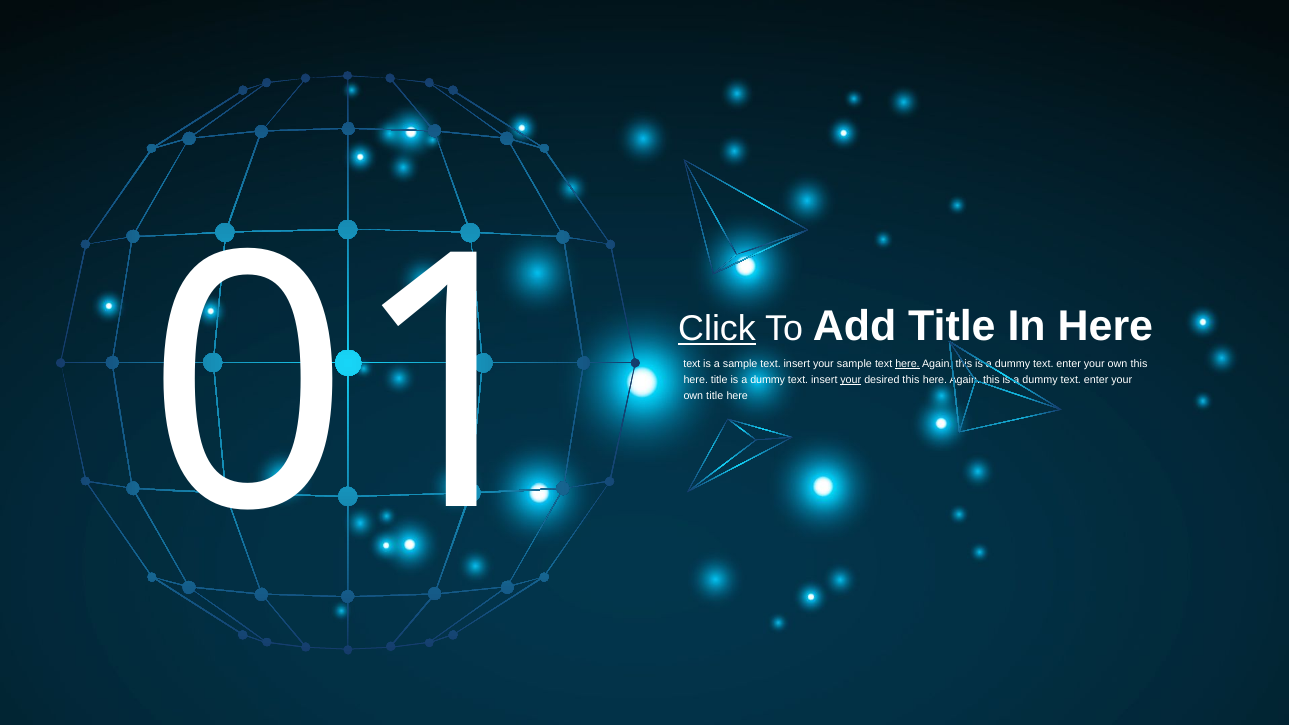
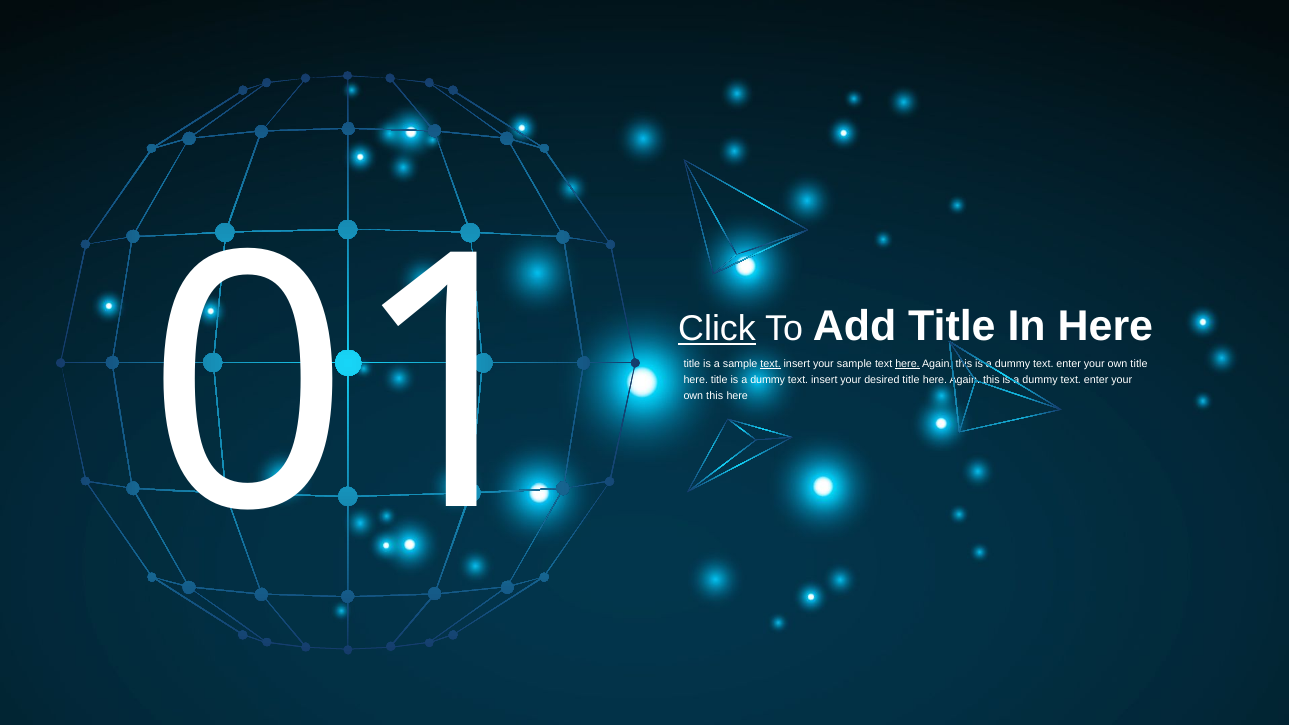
01 text: text -> title (692, 364)
text underline: none -> present (771, 364)
own this: this -> title (1139, 364)
your underline: present -> none (851, 380)
desired this: this -> title (911, 380)
own title: title -> this (715, 396)
